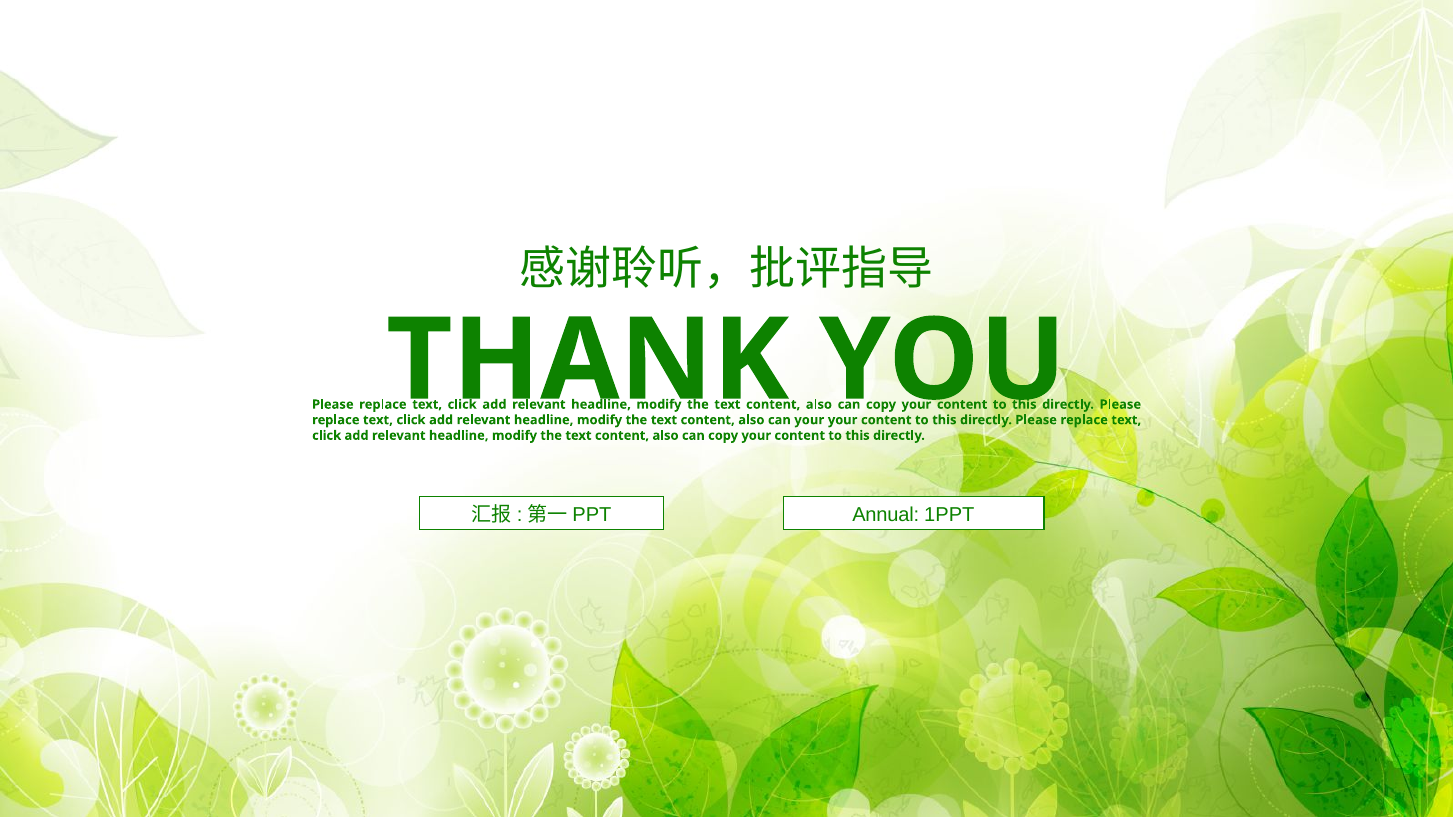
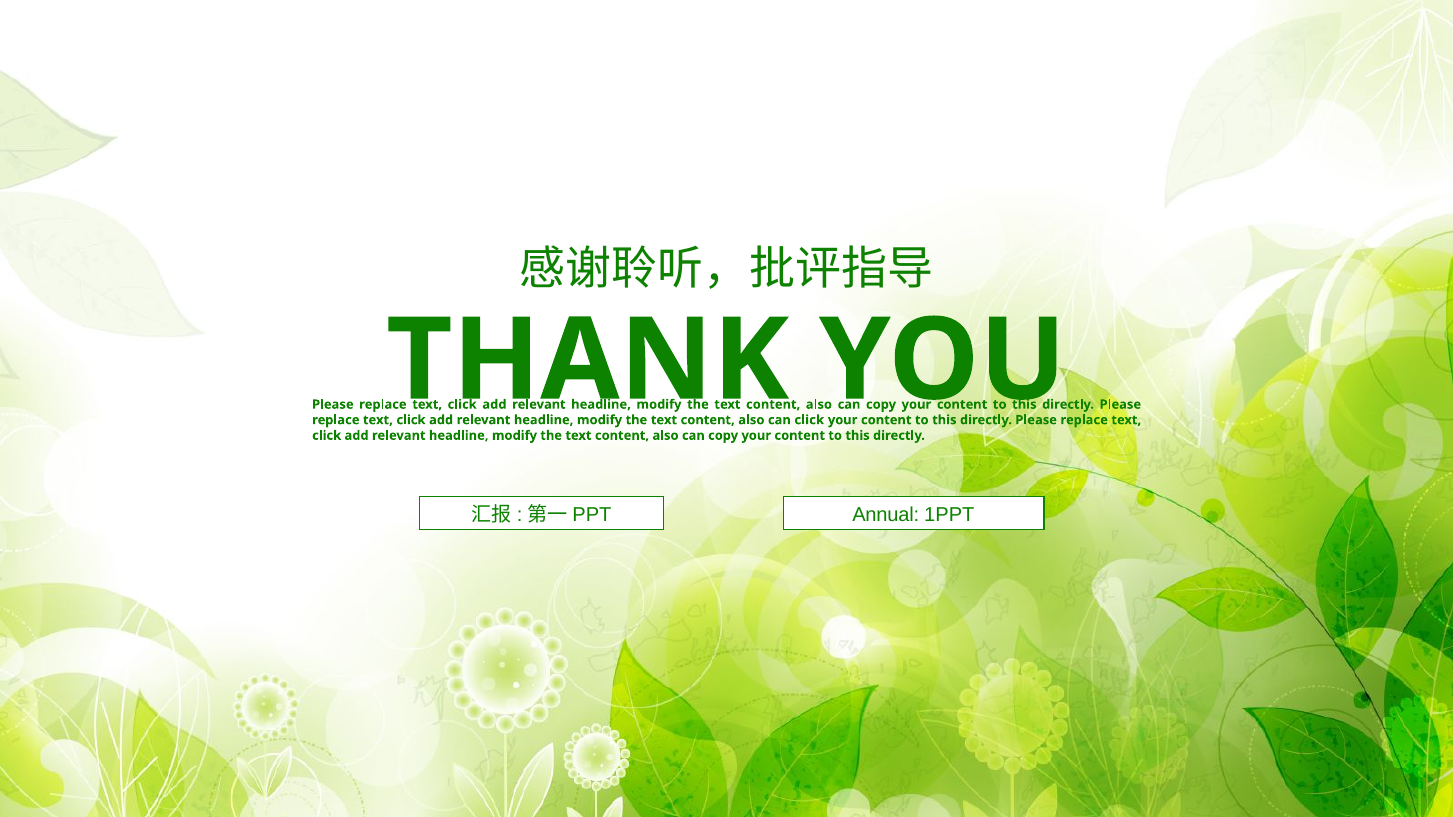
your: your -> click (809, 420)
